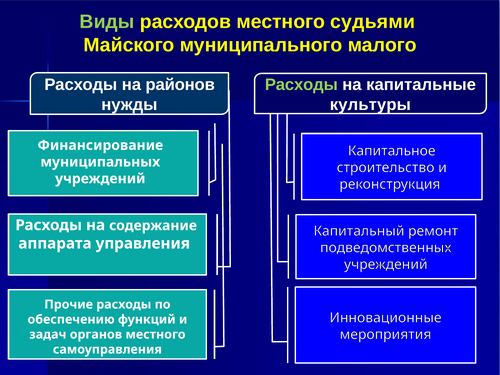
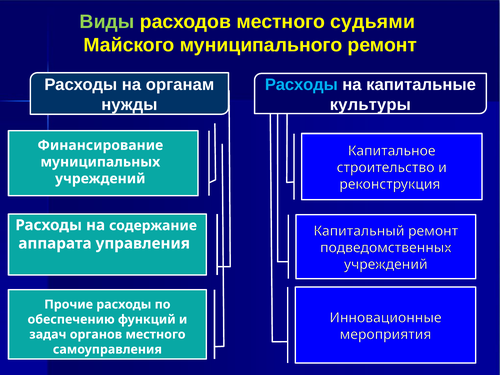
муниципального малого: малого -> ремонт (382, 45)
районов: районов -> органам (180, 85)
Расходы colour: light green -> light blue (301, 85)
